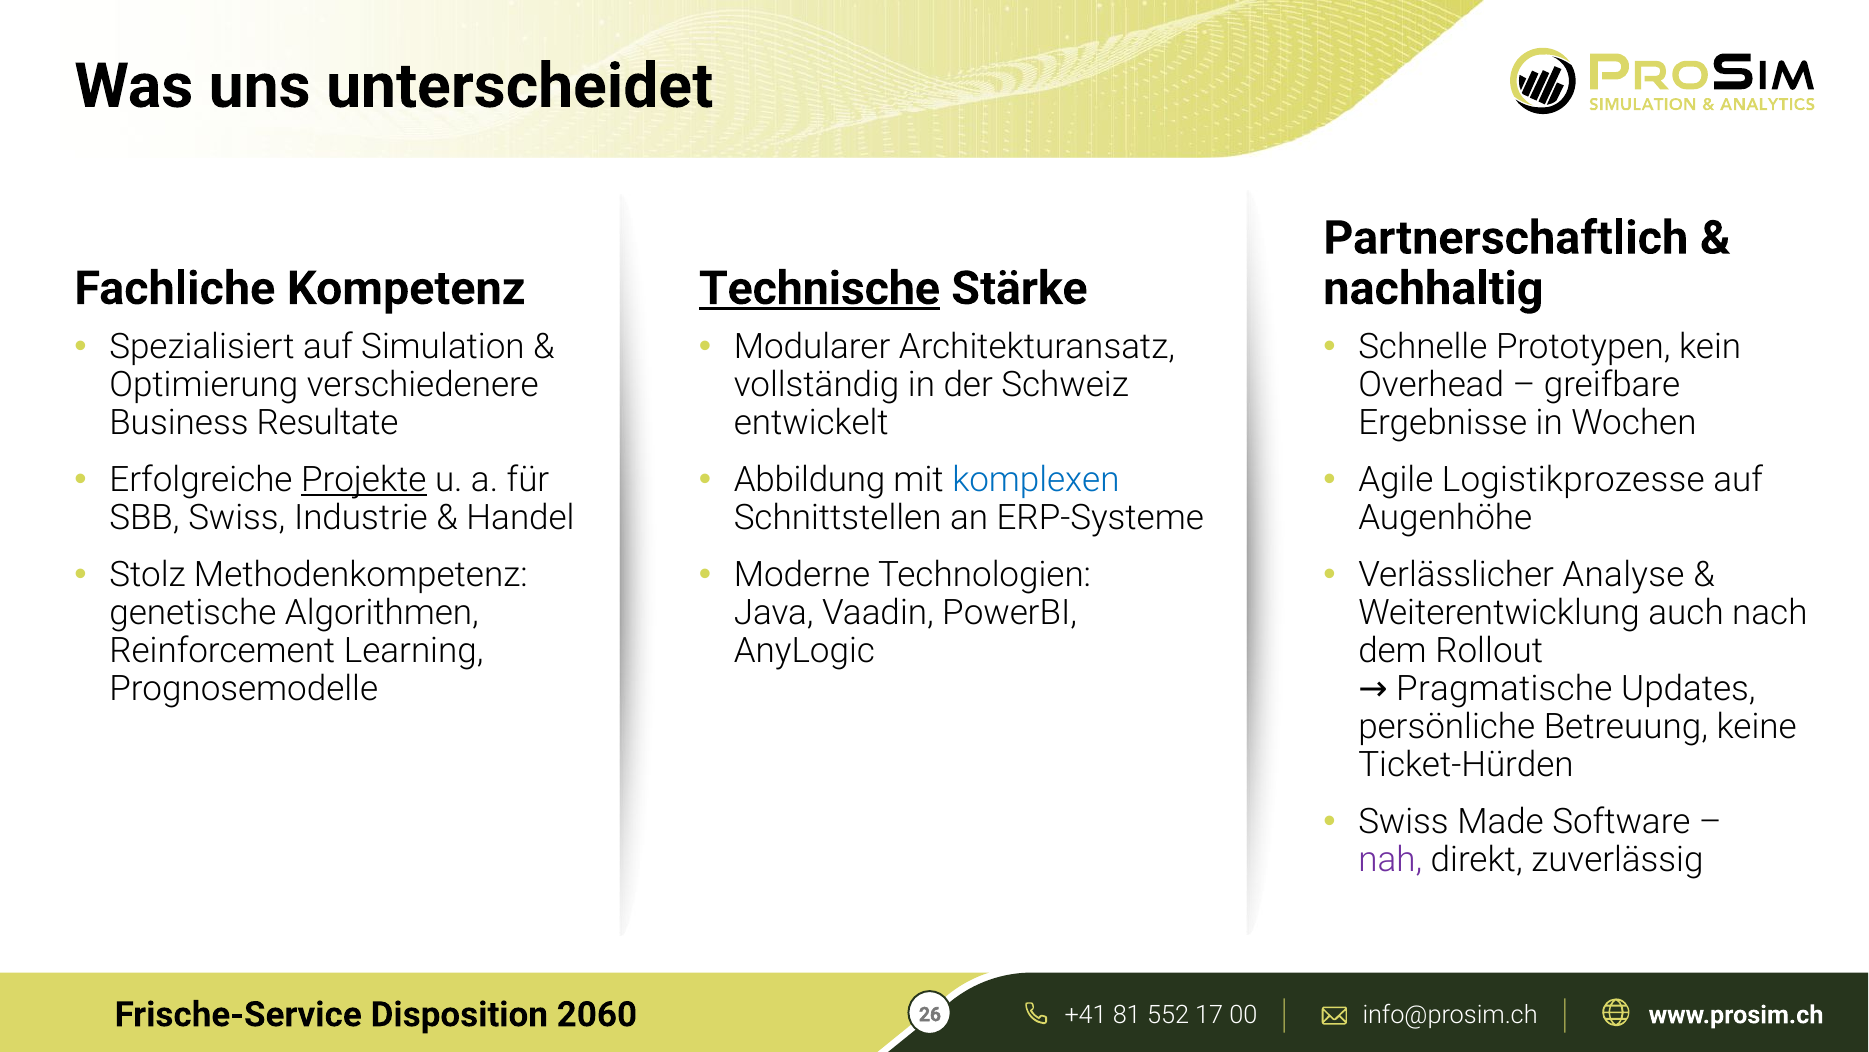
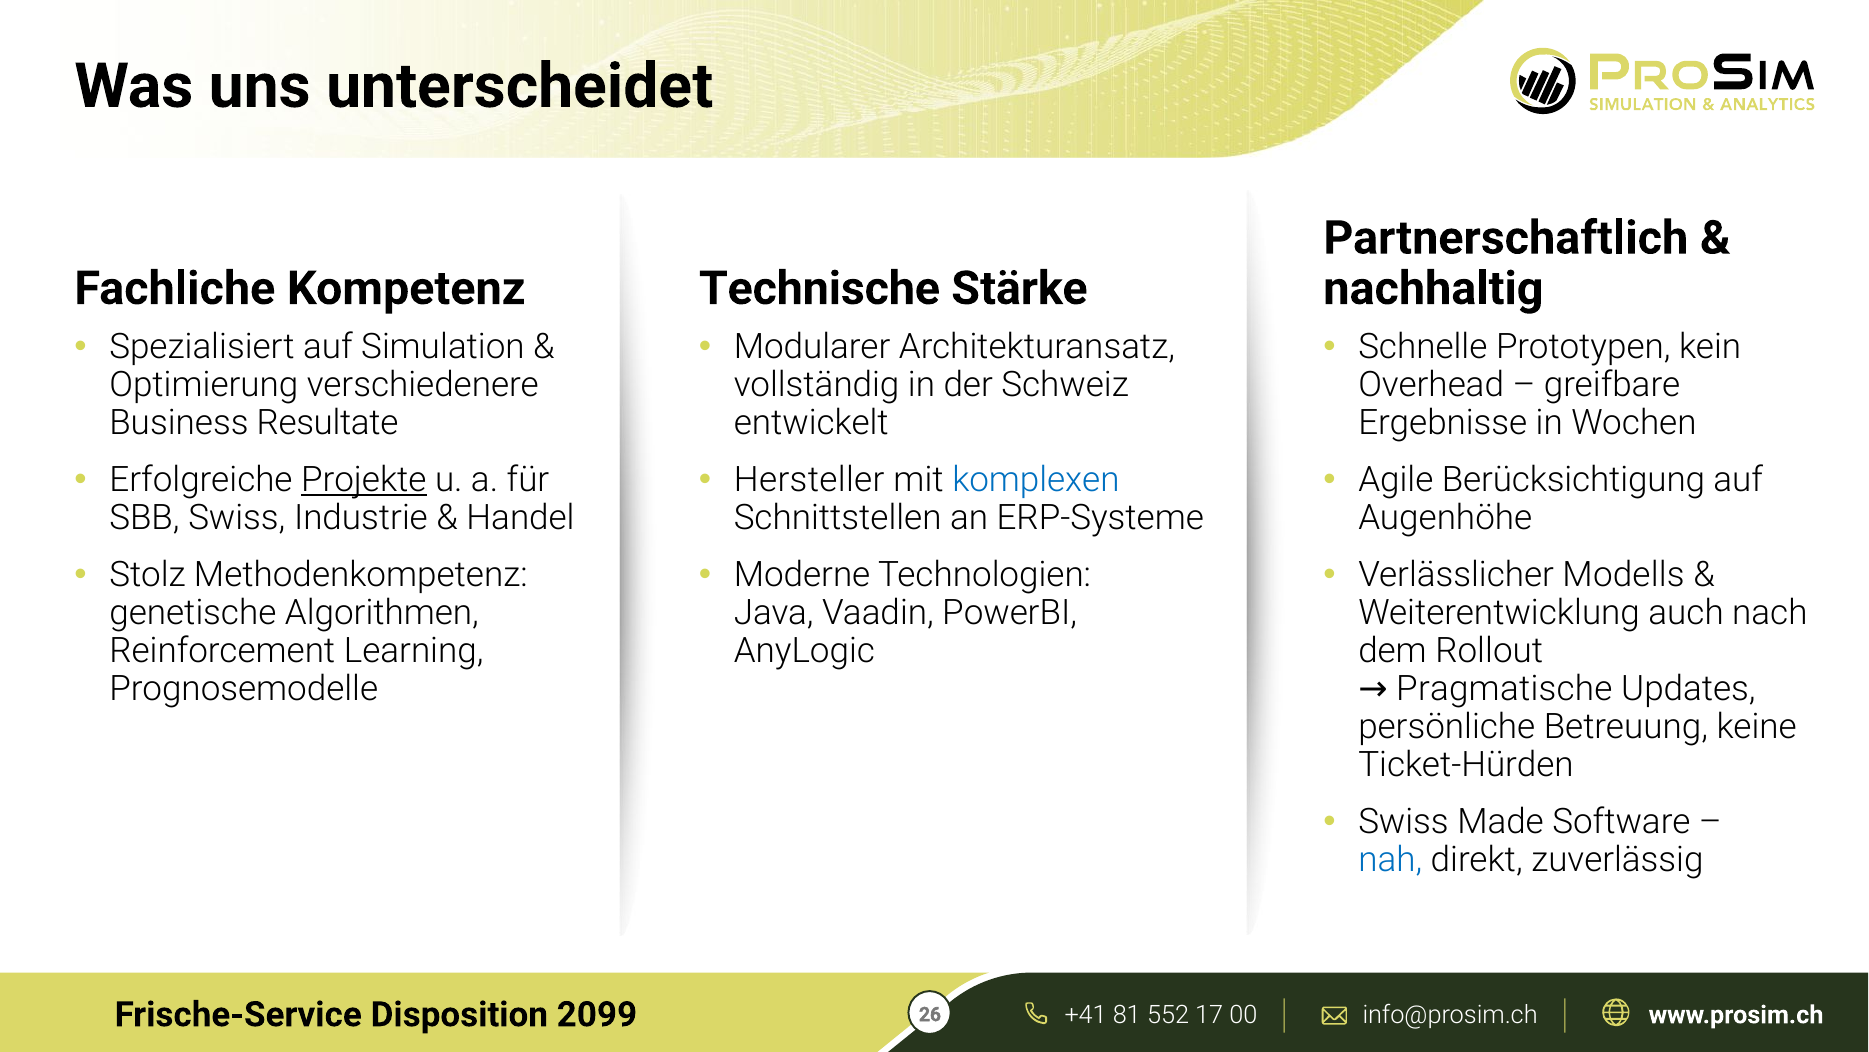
Technische underline: present -> none (819, 288)
Abbildung: Abbildung -> Hersteller (809, 480)
Logistikprozesse: Logistikprozesse -> Berücksichtigung (1573, 480)
Analyse: Analyse -> Modells (1624, 575)
nah colour: purple -> blue (1390, 859)
2060: 2060 -> 2099 (597, 1014)
